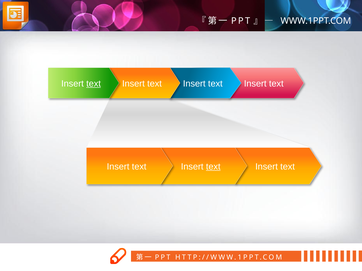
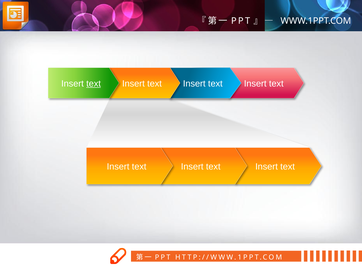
text underline: present -> none (213, 167)
